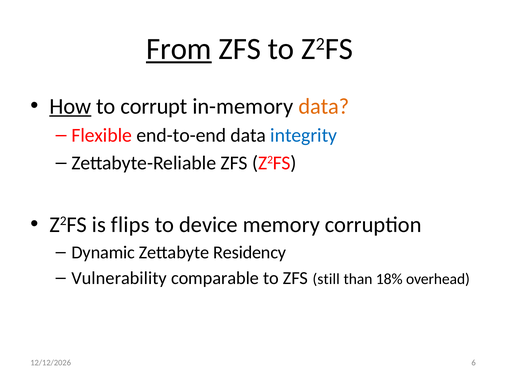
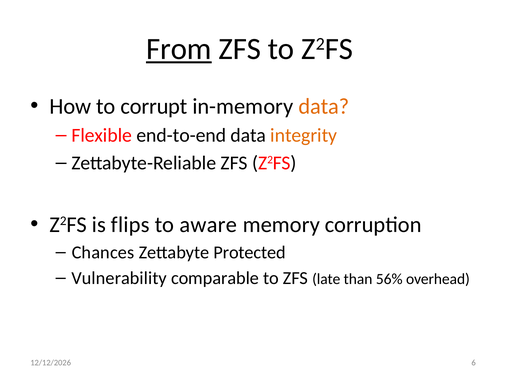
How underline: present -> none (70, 106)
integrity colour: blue -> orange (304, 135)
device: device -> aware (208, 224)
Dynamic: Dynamic -> Chances (103, 252)
Residency: Residency -> Protected (250, 252)
still: still -> late (326, 279)
18%: 18% -> 56% (389, 279)
